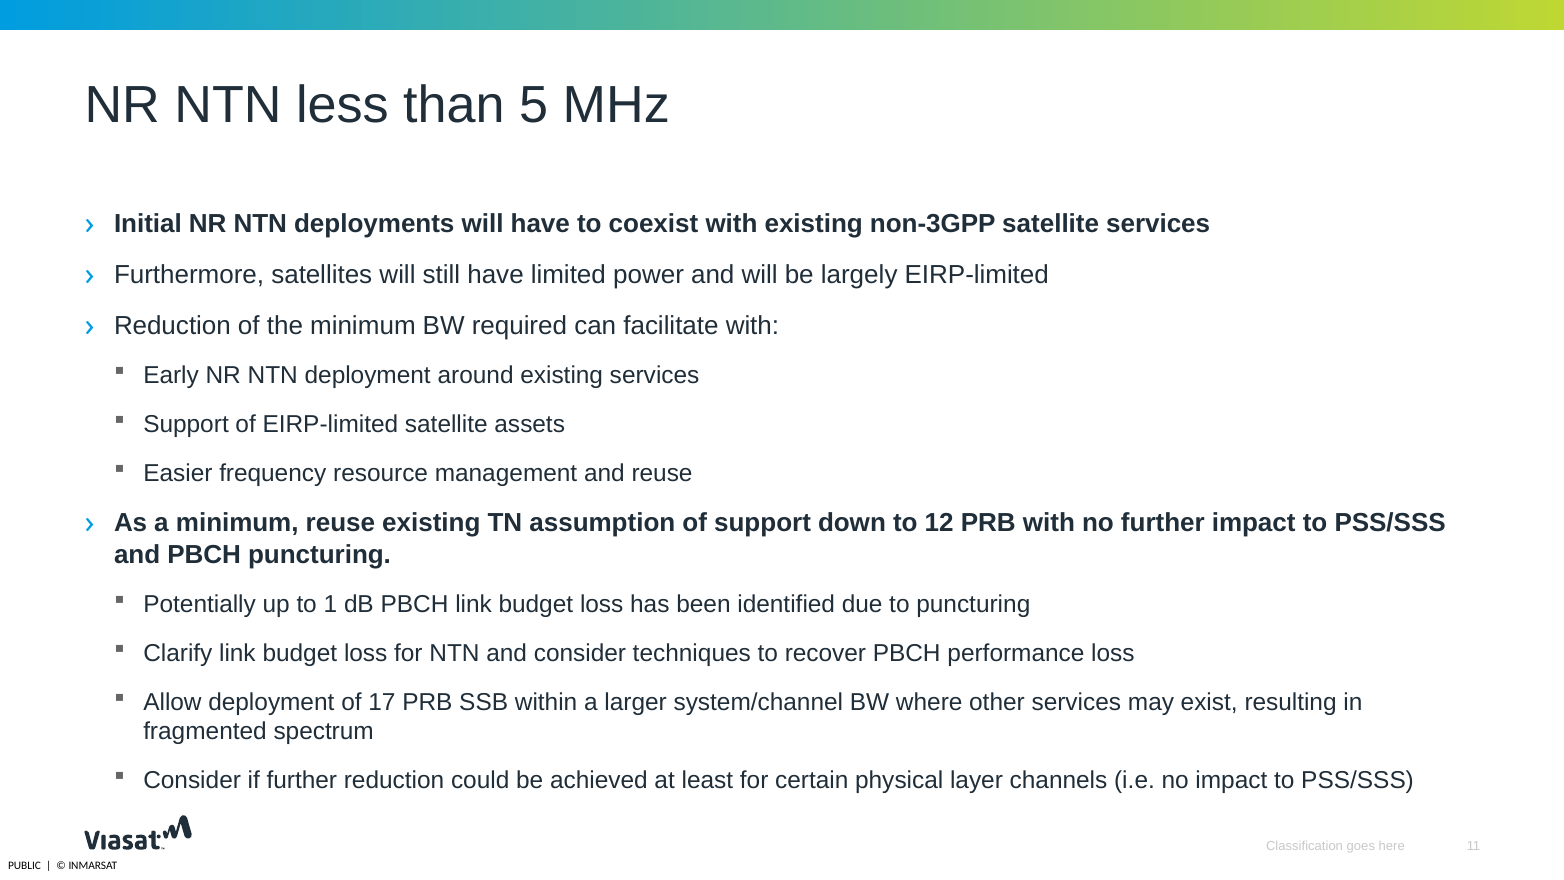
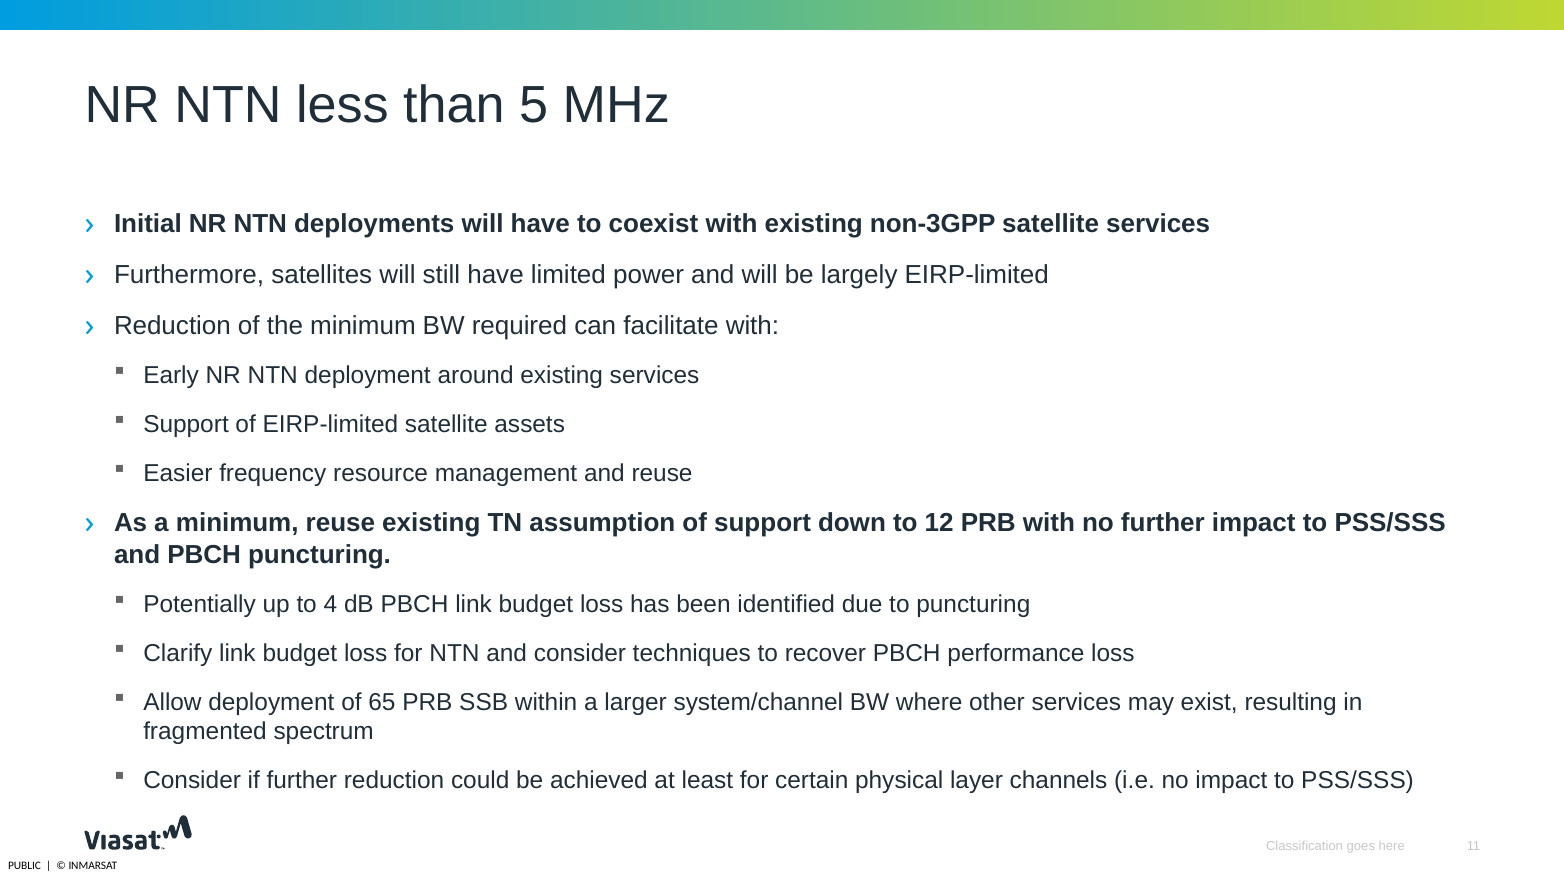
1: 1 -> 4 (330, 604)
17: 17 -> 65 (382, 702)
